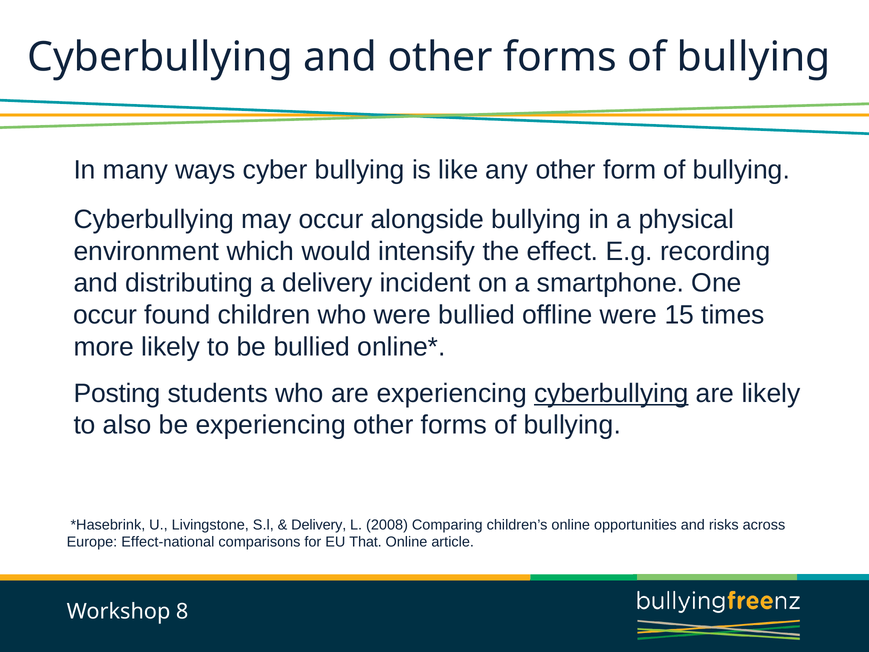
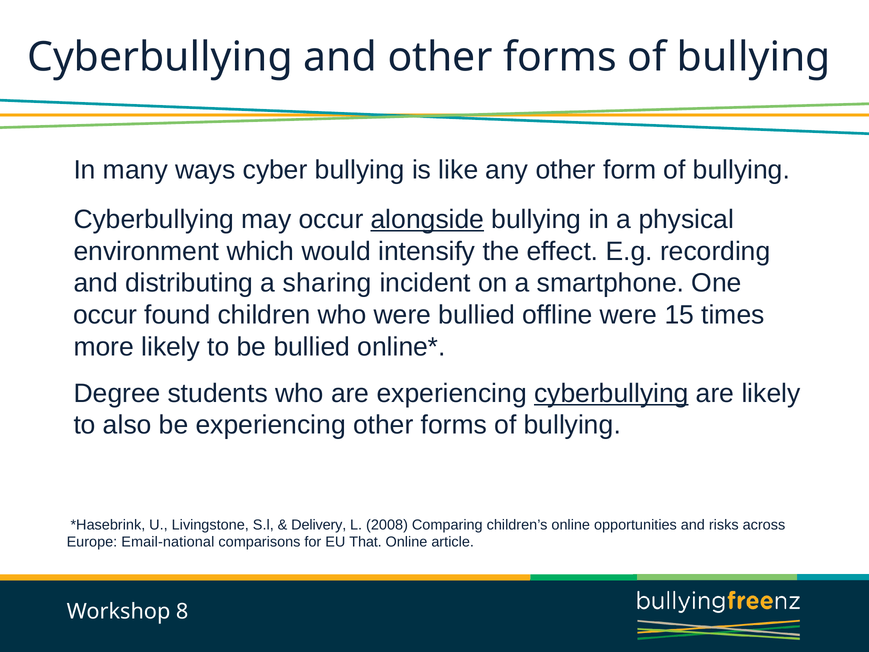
alongside underline: none -> present (427, 219)
a delivery: delivery -> sharing (327, 283)
Posting: Posting -> Degree (117, 393)
Effect-national: Effect-national -> Email-national (168, 542)
